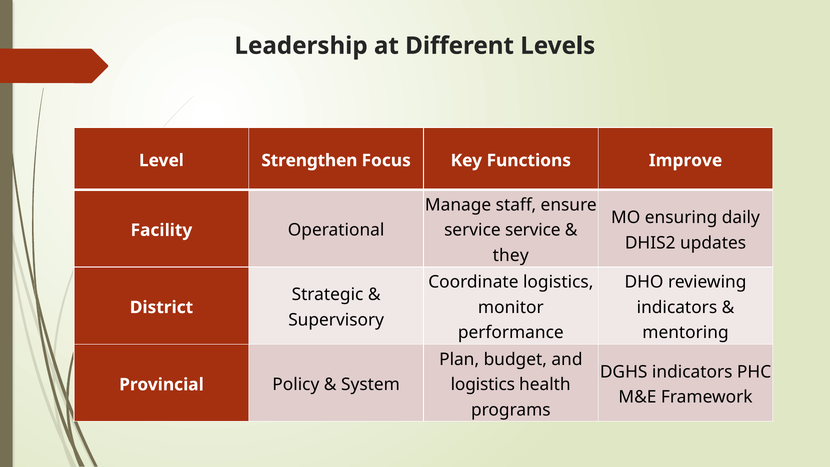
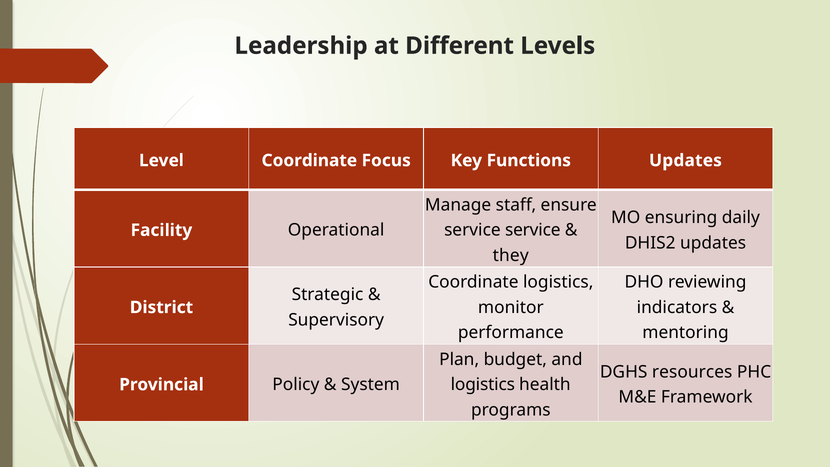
Level Strengthen: Strengthen -> Coordinate (309, 160)
Functions Improve: Improve -> Updates (685, 160)
DGHS indicators: indicators -> resources (692, 372)
